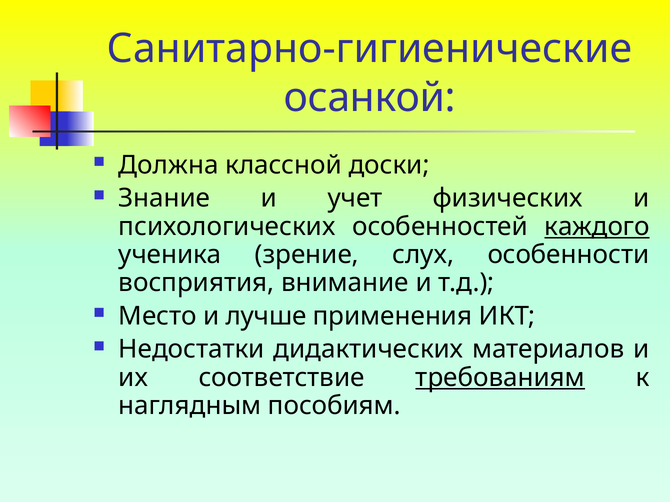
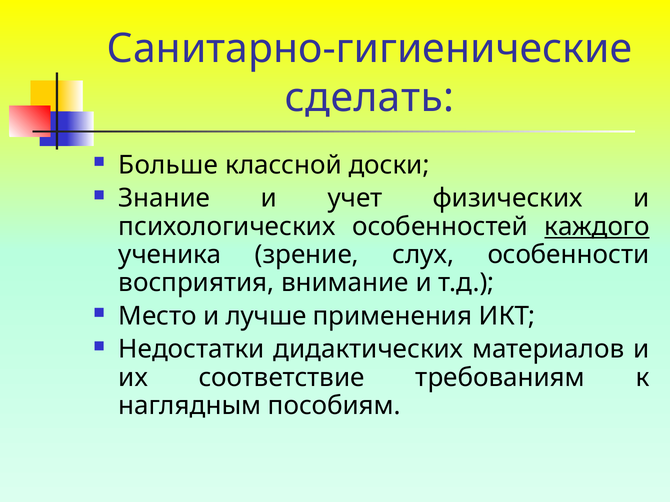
осанкой: осанкой -> сделать (369, 98)
Должна: Должна -> Больше (168, 165)
требованиям underline: present -> none (500, 378)
